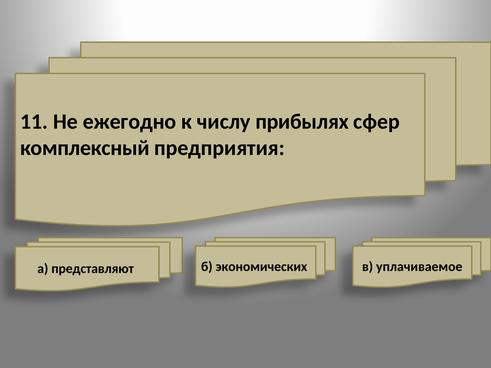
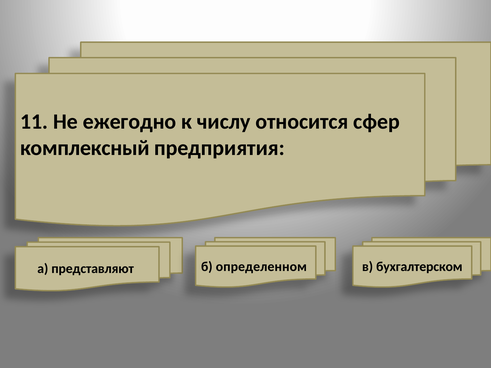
прибылях: прибылях -> относится (302, 122)
экономических: экономических -> определенном (261, 267)
уплачиваемое: уплачиваемое -> бухгалтерском (419, 267)
